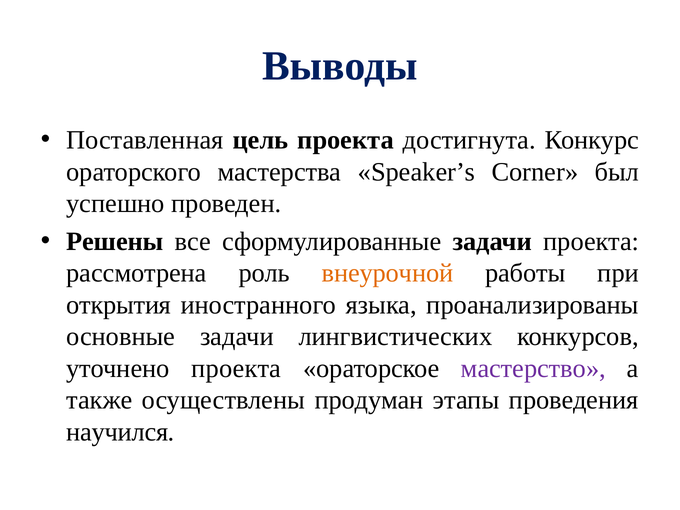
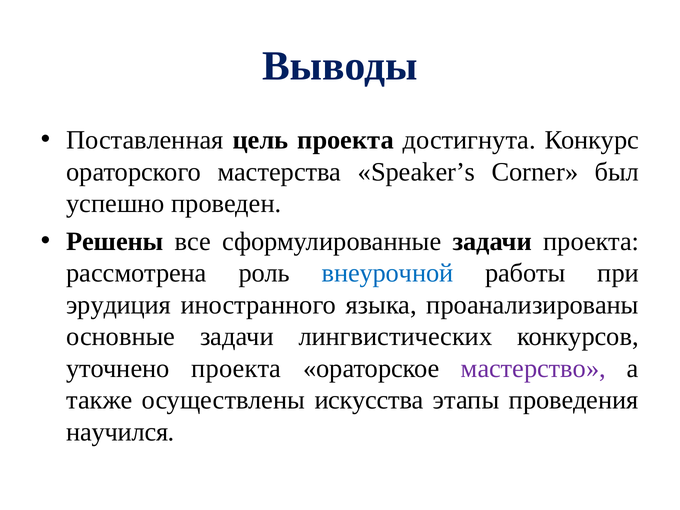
внеурочной colour: orange -> blue (388, 273)
открытия: открытия -> эрудиция (119, 305)
продуман: продуман -> искусства (369, 400)
